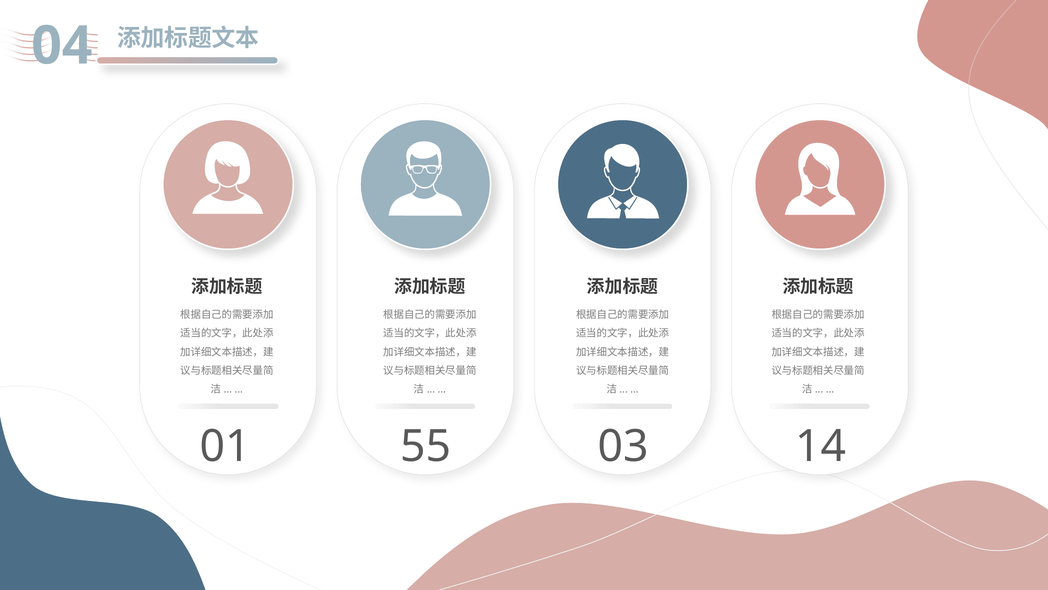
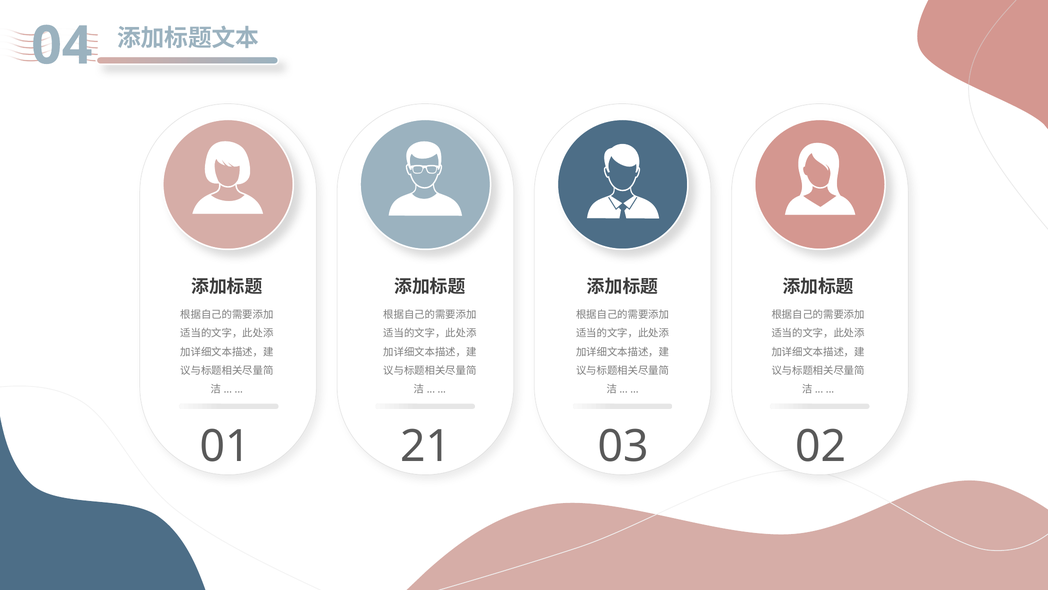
55: 55 -> 21 (426, 446)
14: 14 -> 02 (821, 446)
